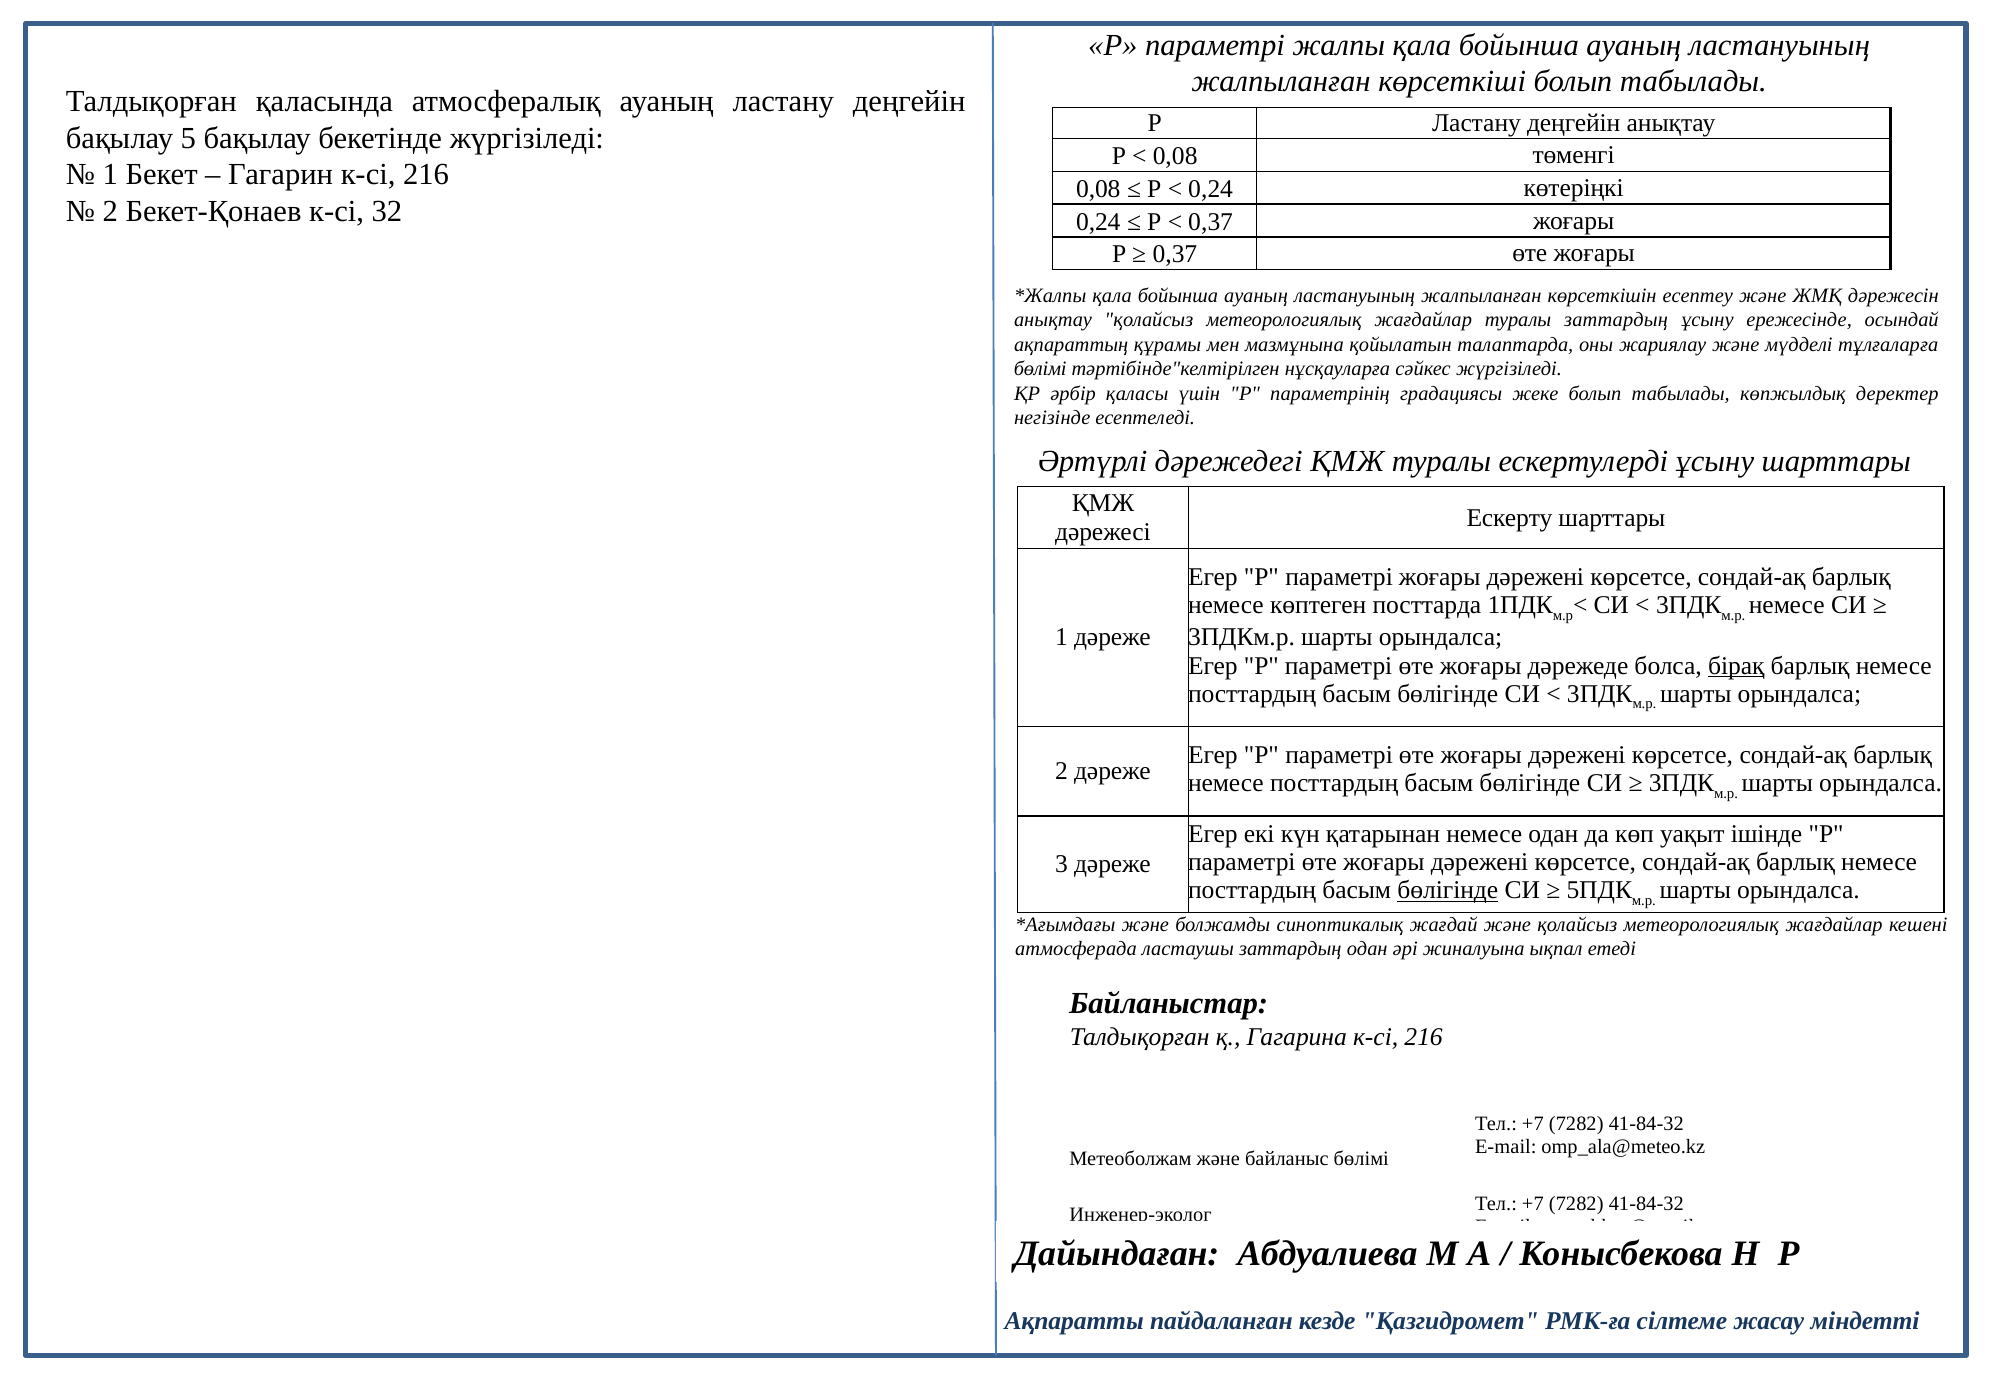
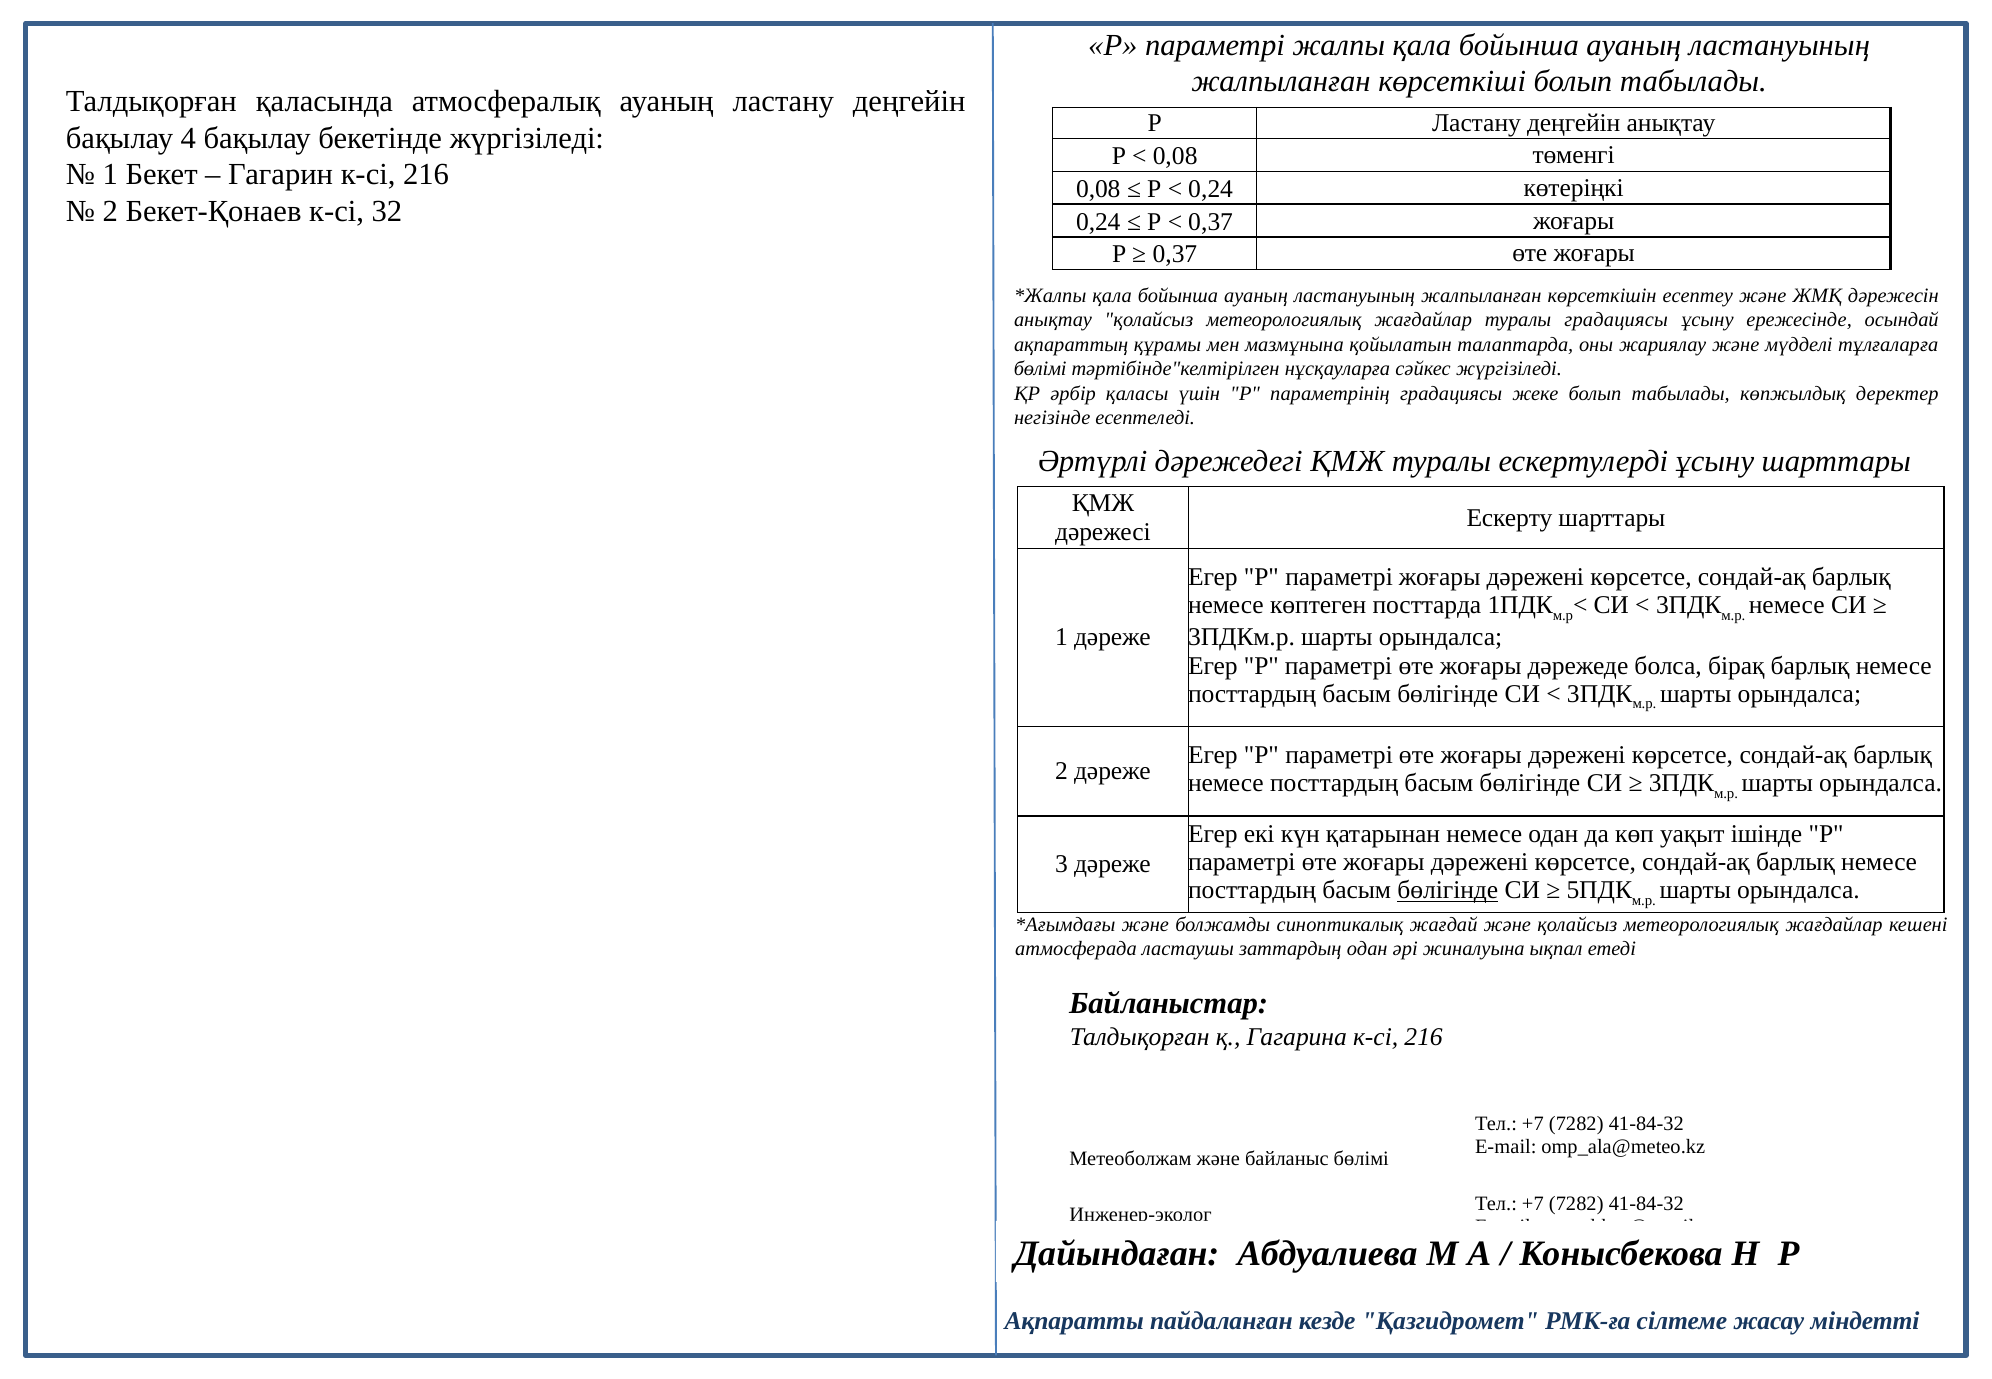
5: 5 -> 4 (188, 138)
туралы заттардың: заттардың -> градациясы (1616, 320)
бірақ underline: present -> none (1736, 666)
